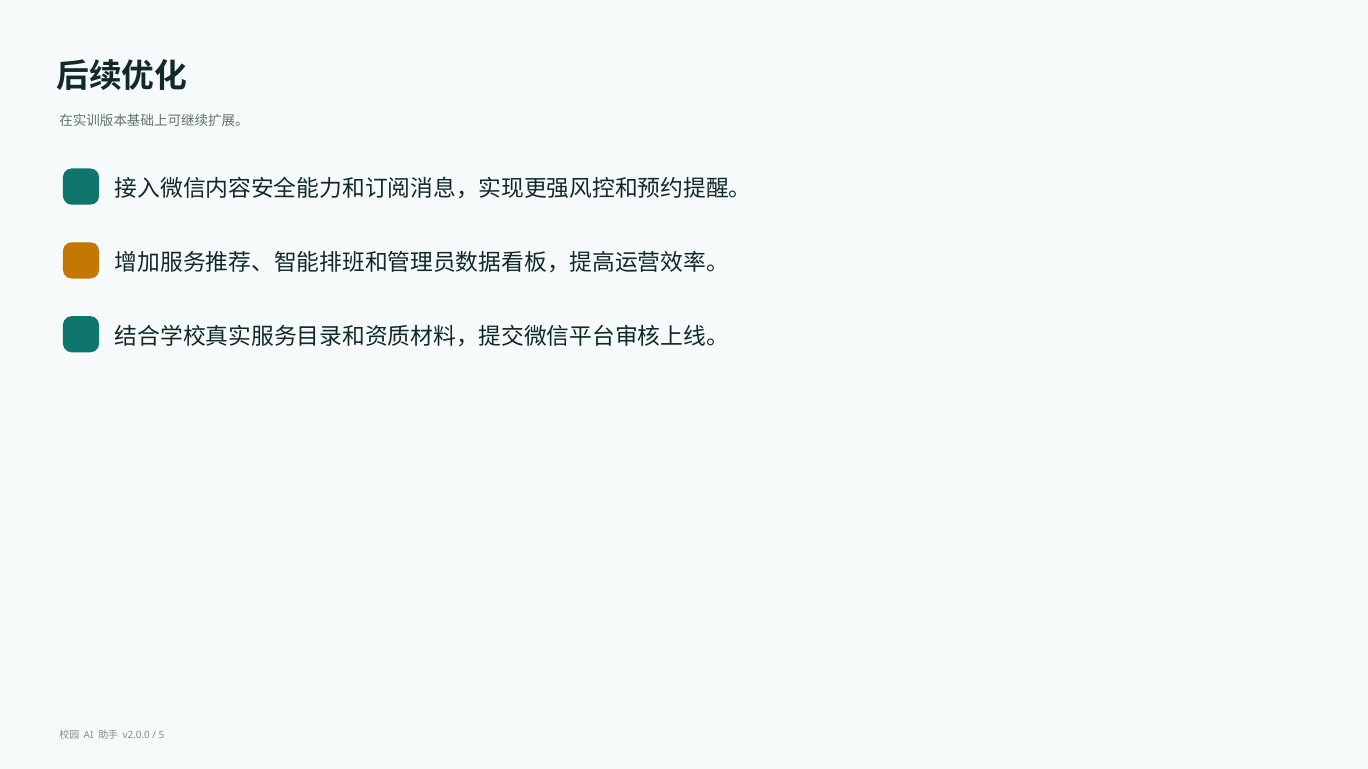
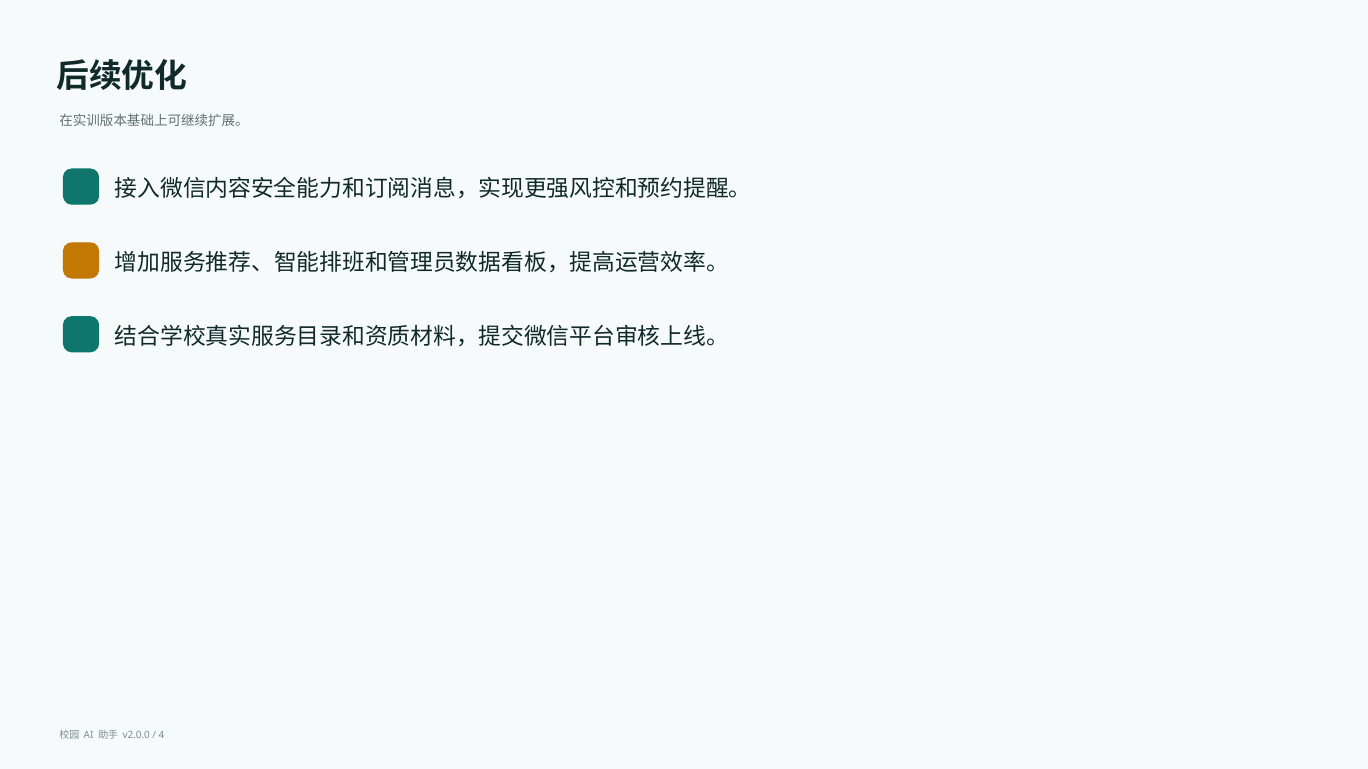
5: 5 -> 4 (161, 735)
